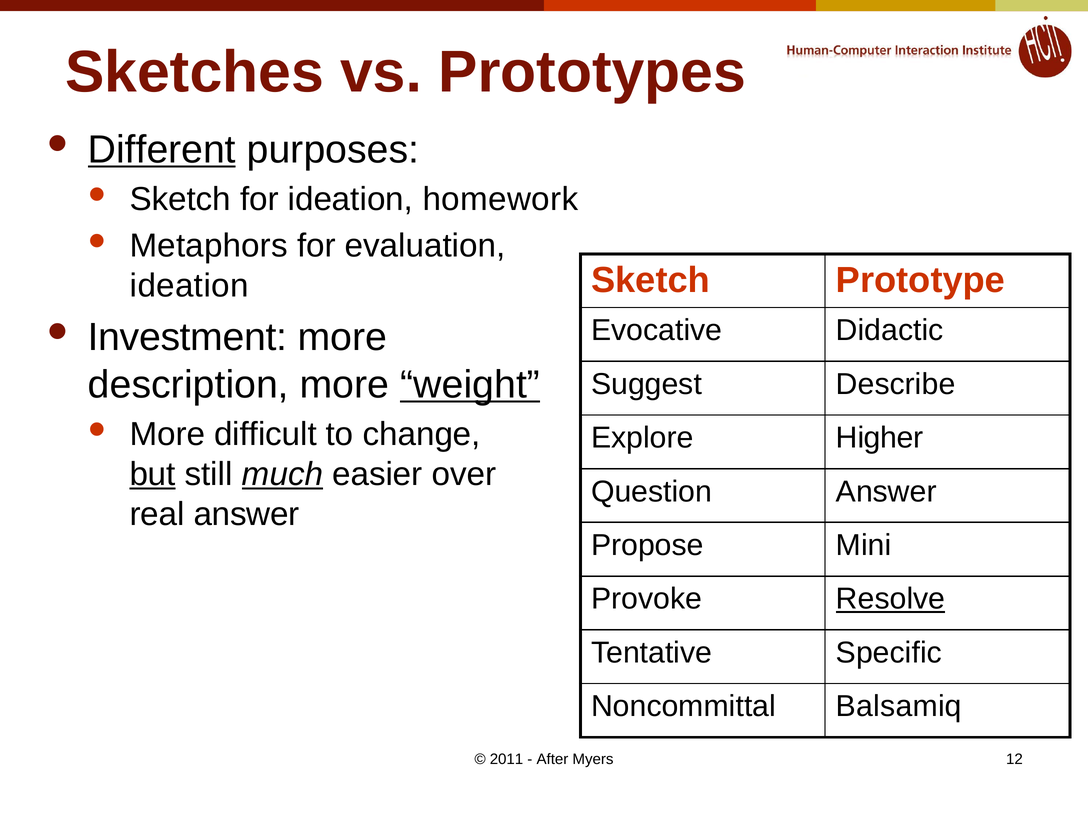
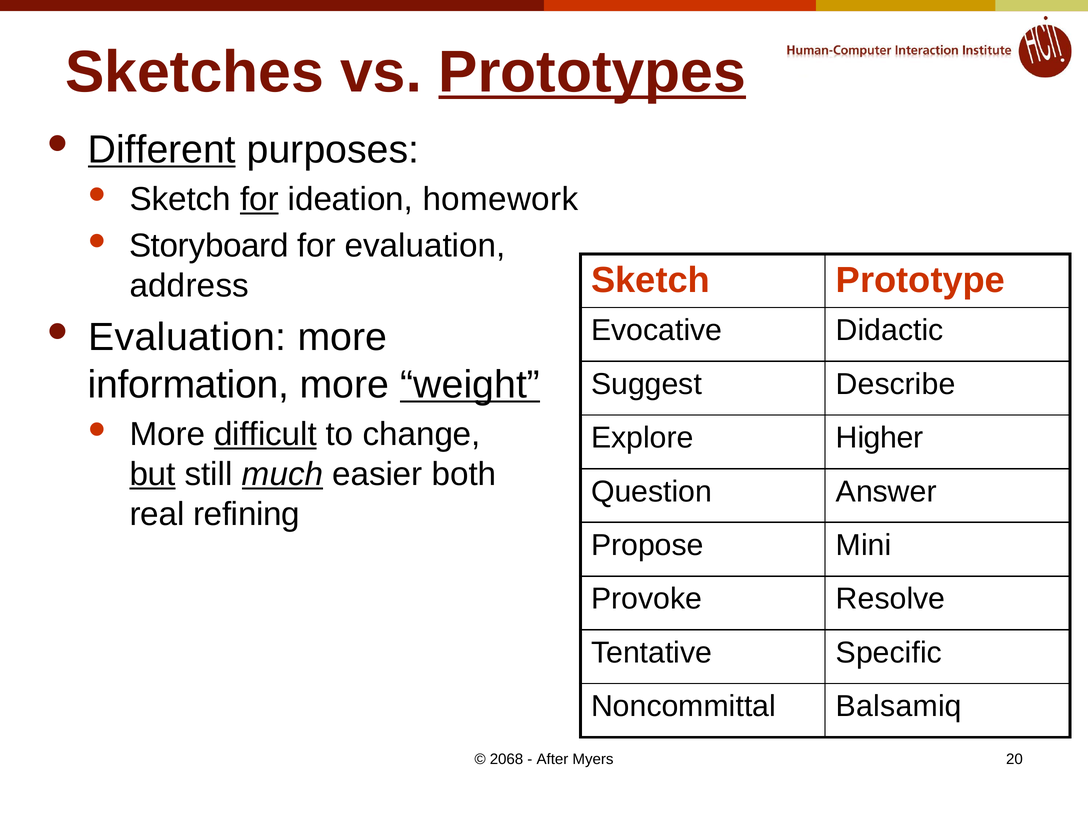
Prototypes underline: none -> present (592, 72)
for underline: none -> present (259, 199)
Metaphors: Metaphors -> Storyboard (209, 246)
ideation: ideation -> address (189, 286)
Investment: Investment -> Evaluation (187, 338)
description: description -> information (189, 385)
difficult underline: none -> present (265, 434)
over: over -> both (464, 474)
real answer: answer -> refining (247, 514)
Resolve underline: present -> none (891, 599)
2011: 2011 -> 2068 (507, 759)
12: 12 -> 20 (1014, 759)
